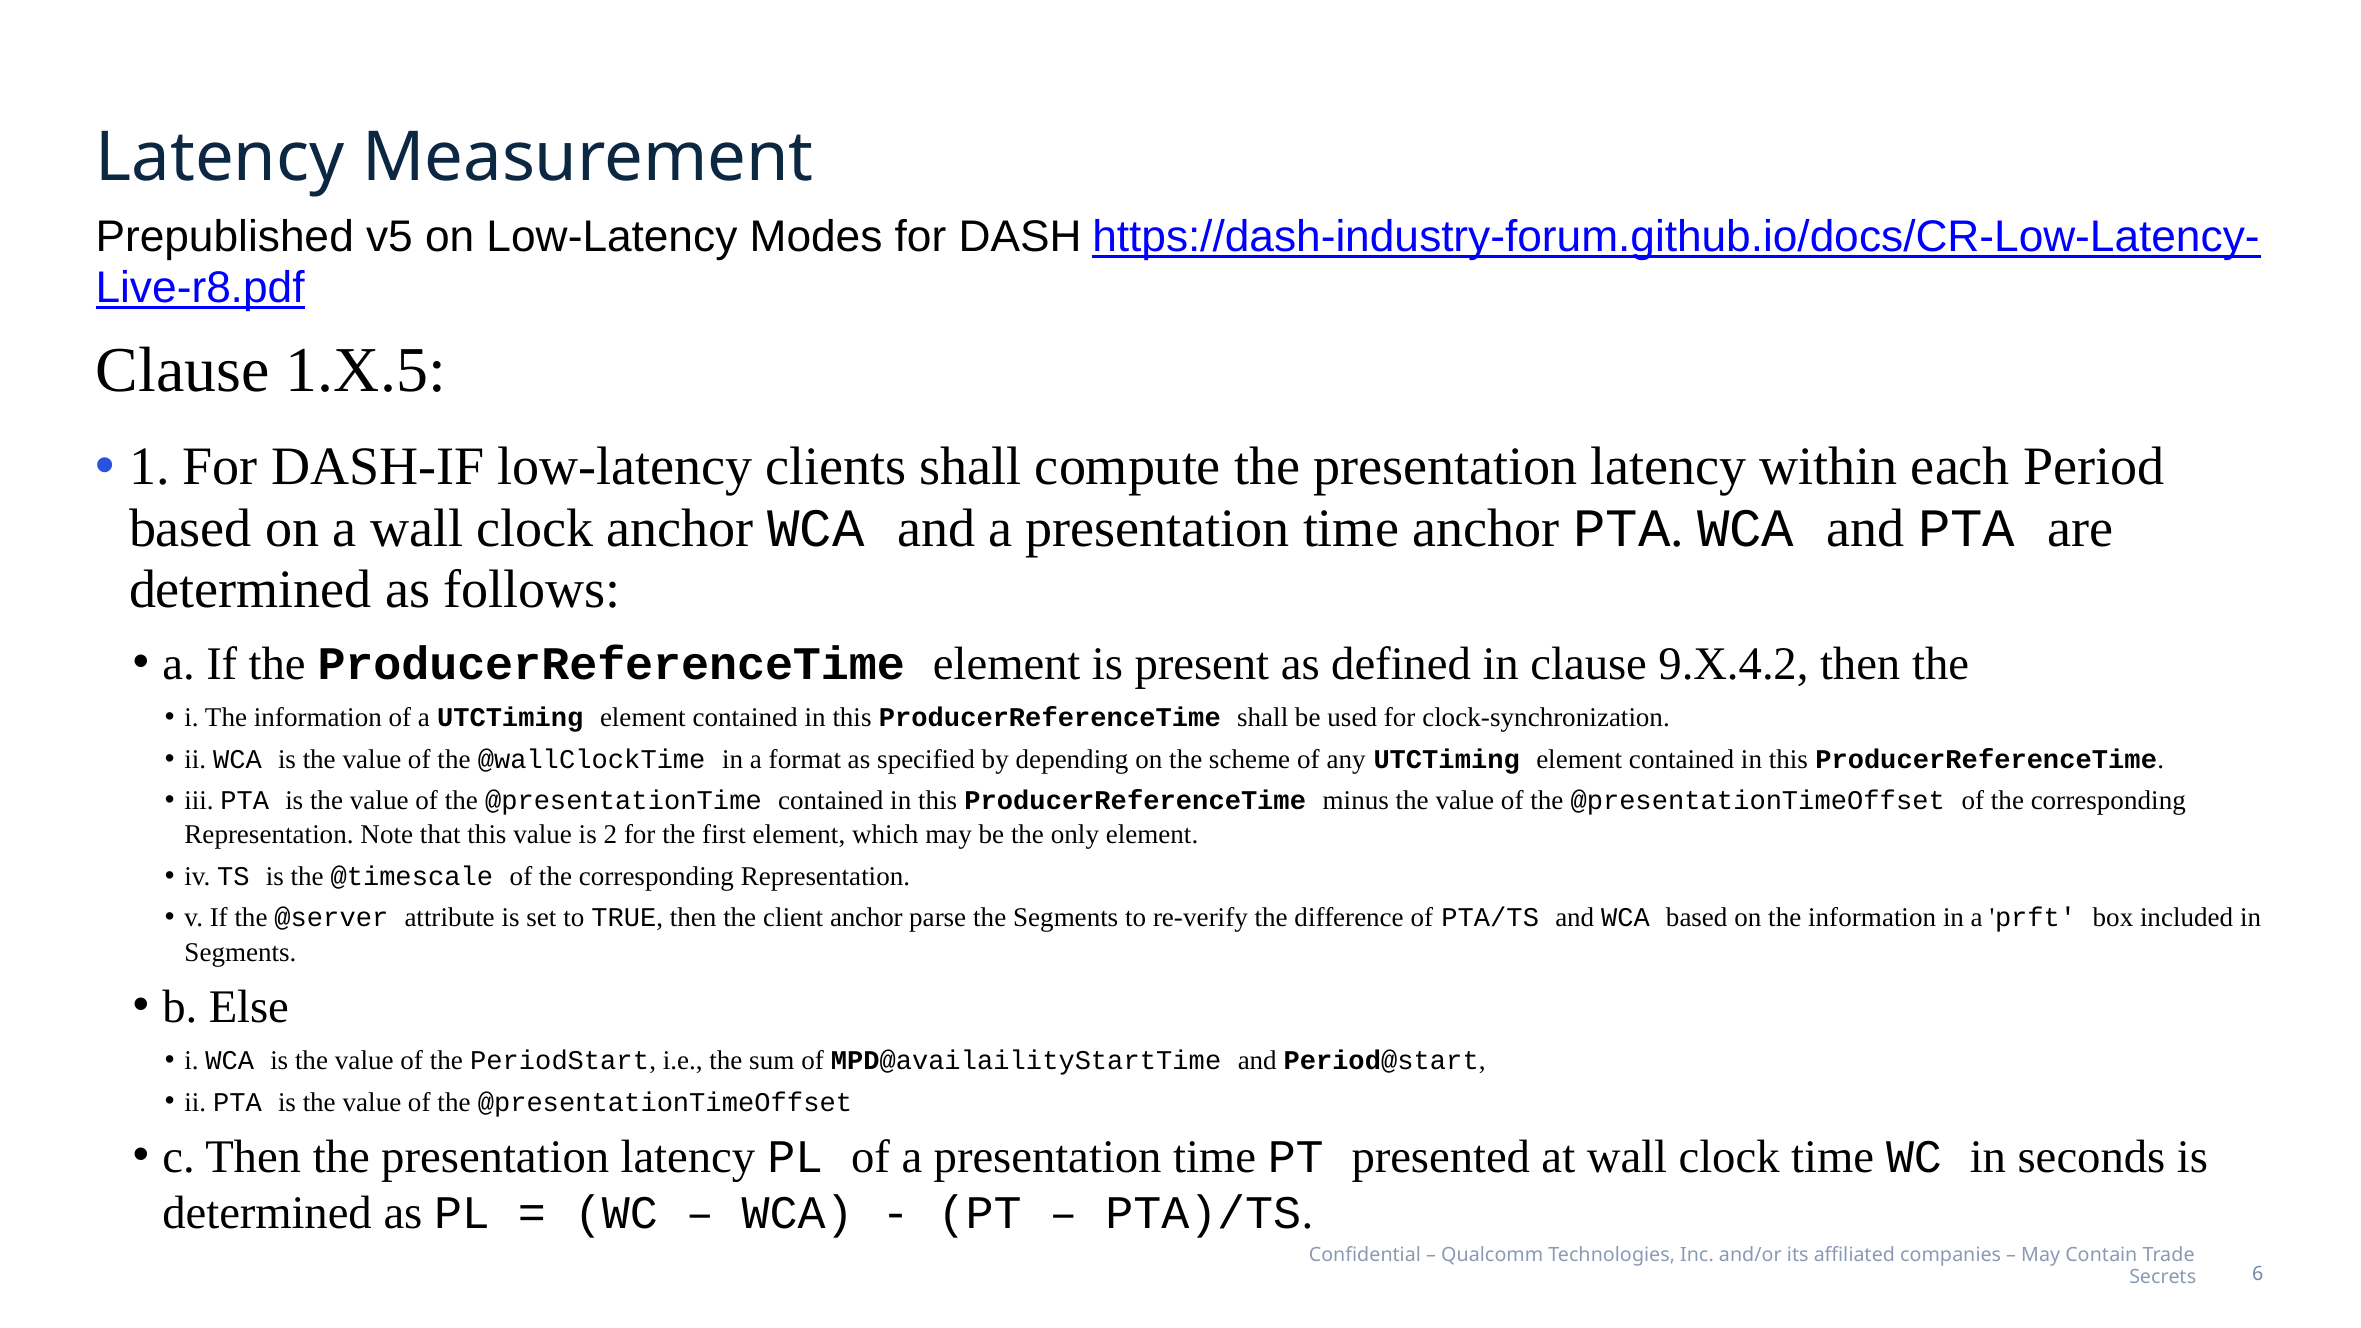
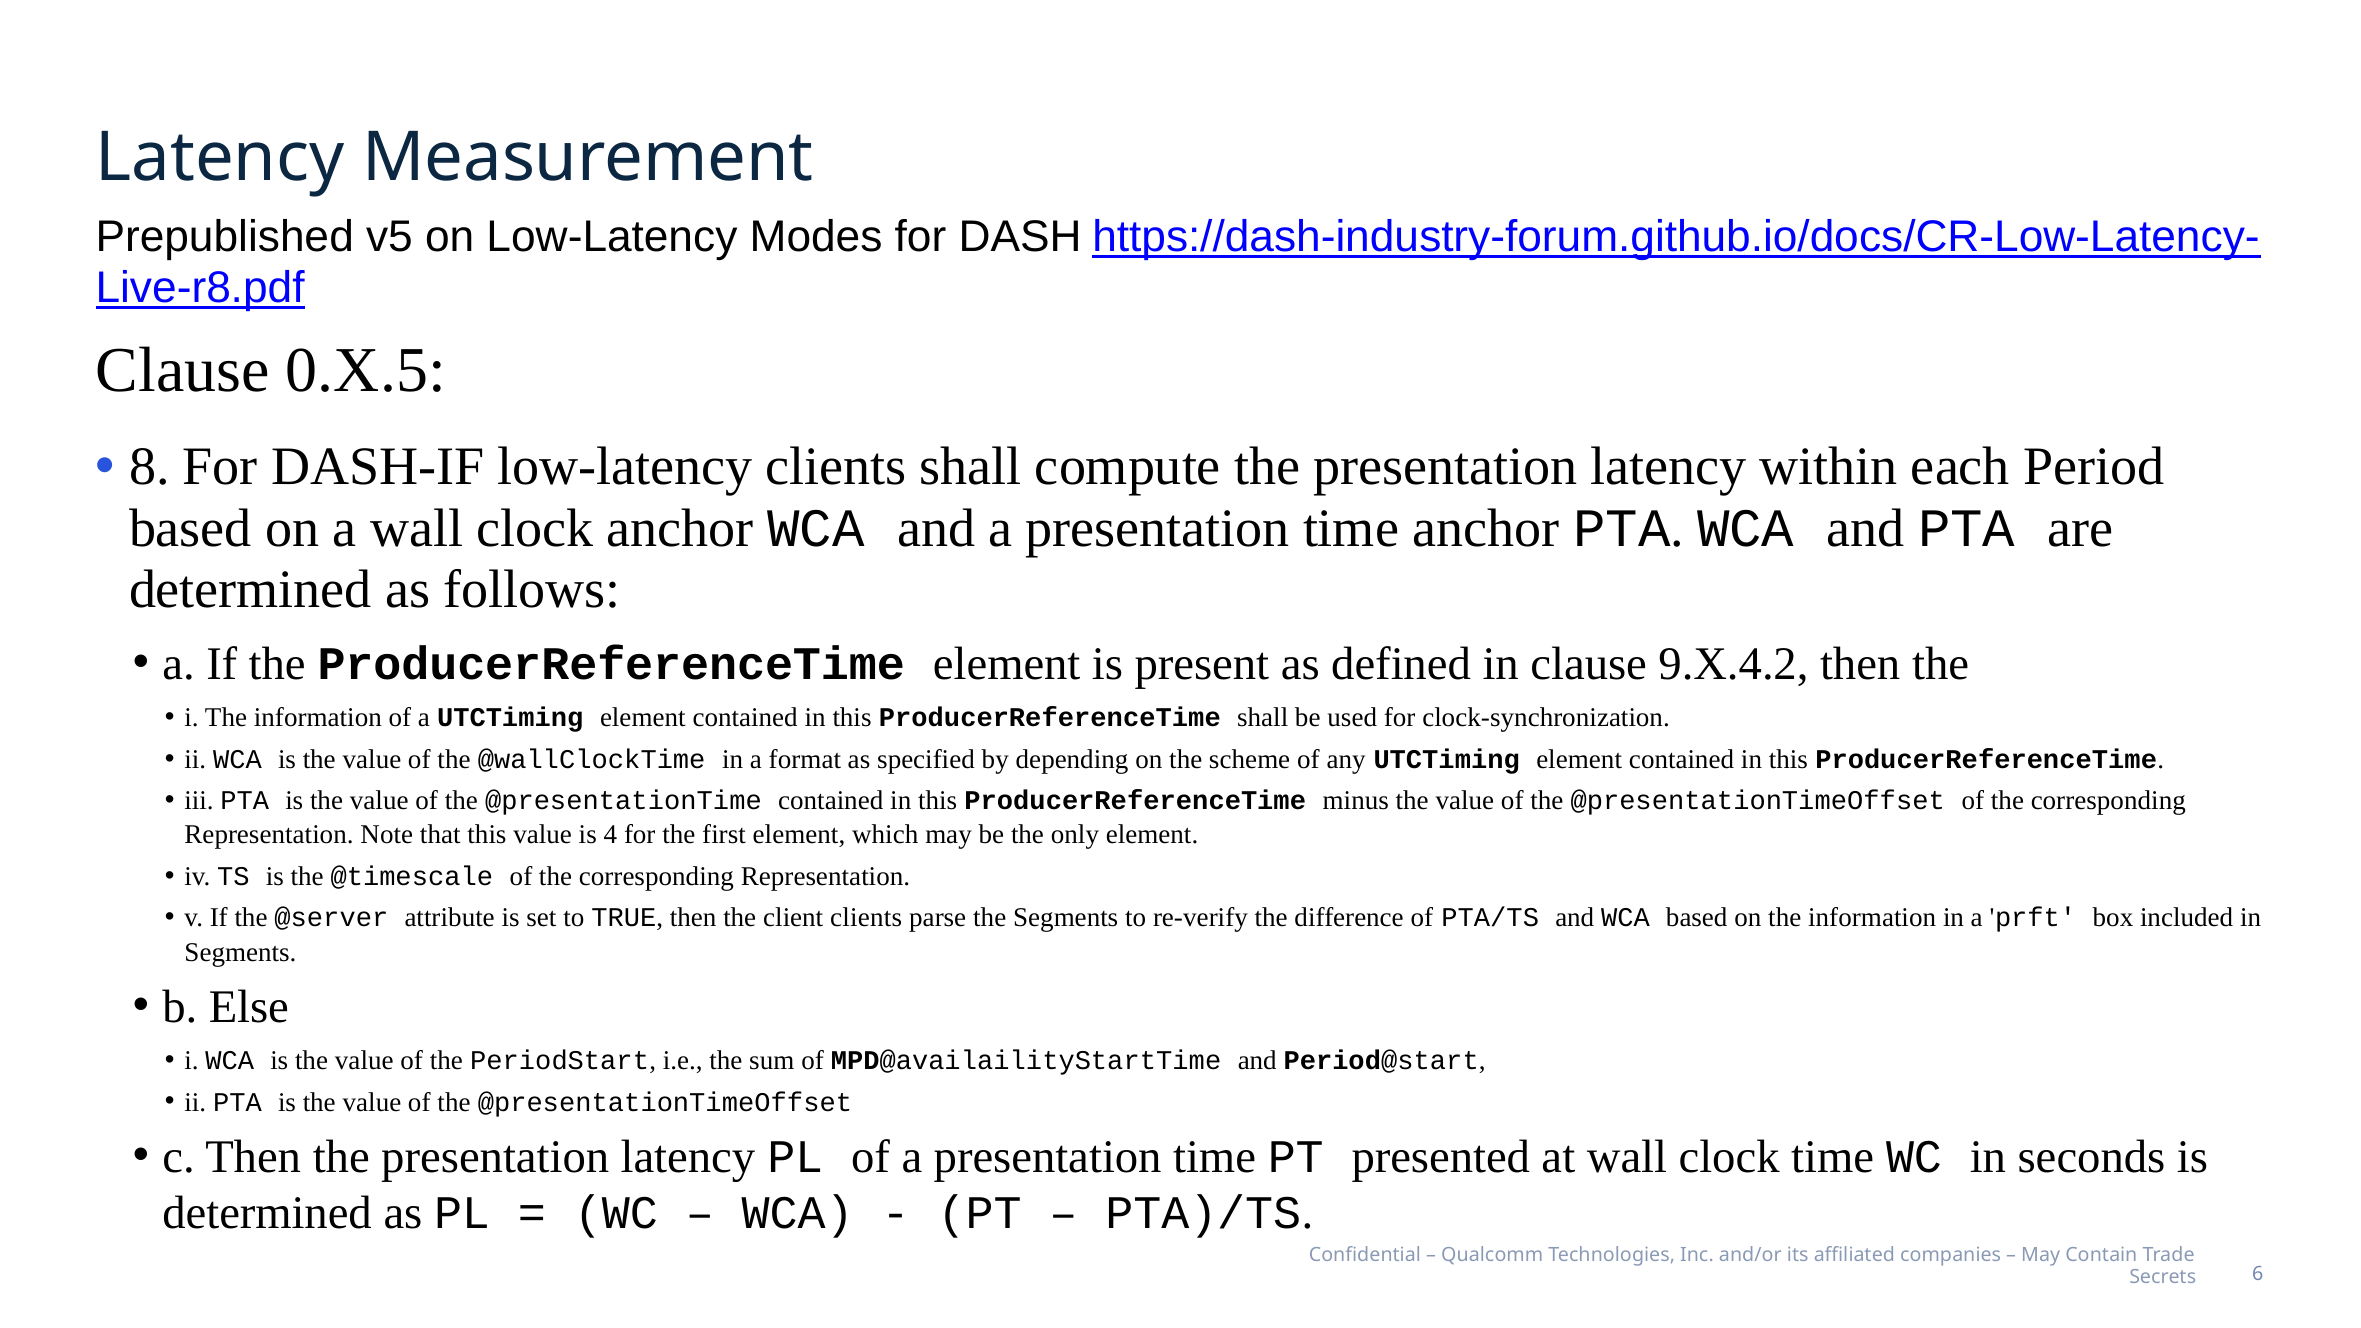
1.X.5: 1.X.5 -> 0.X.5 (366, 370)
1: 1 -> 8 (149, 467)
2: 2 -> 4 (610, 835)
client anchor: anchor -> clients (866, 918)
